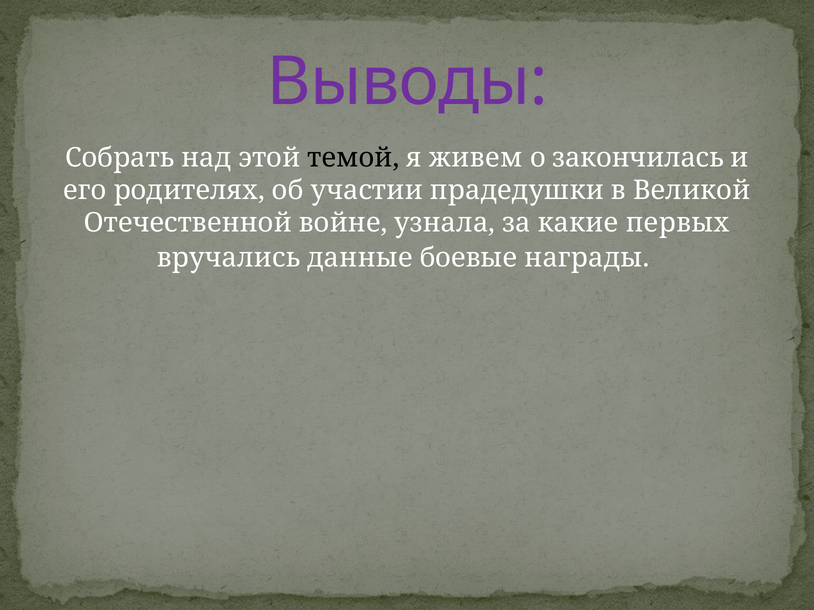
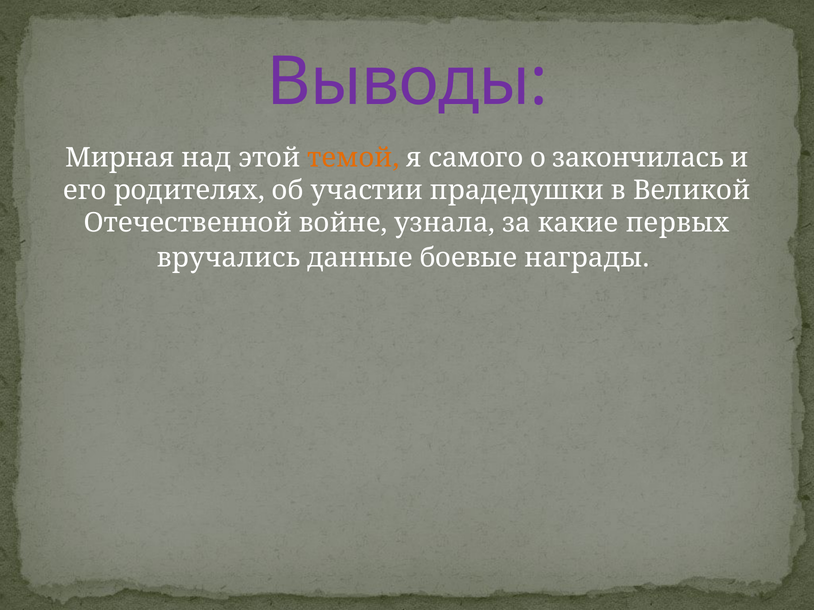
Собрать: Собрать -> Мирная (120, 158)
темой colour: black -> orange (353, 158)
живем: живем -> самого (476, 158)
